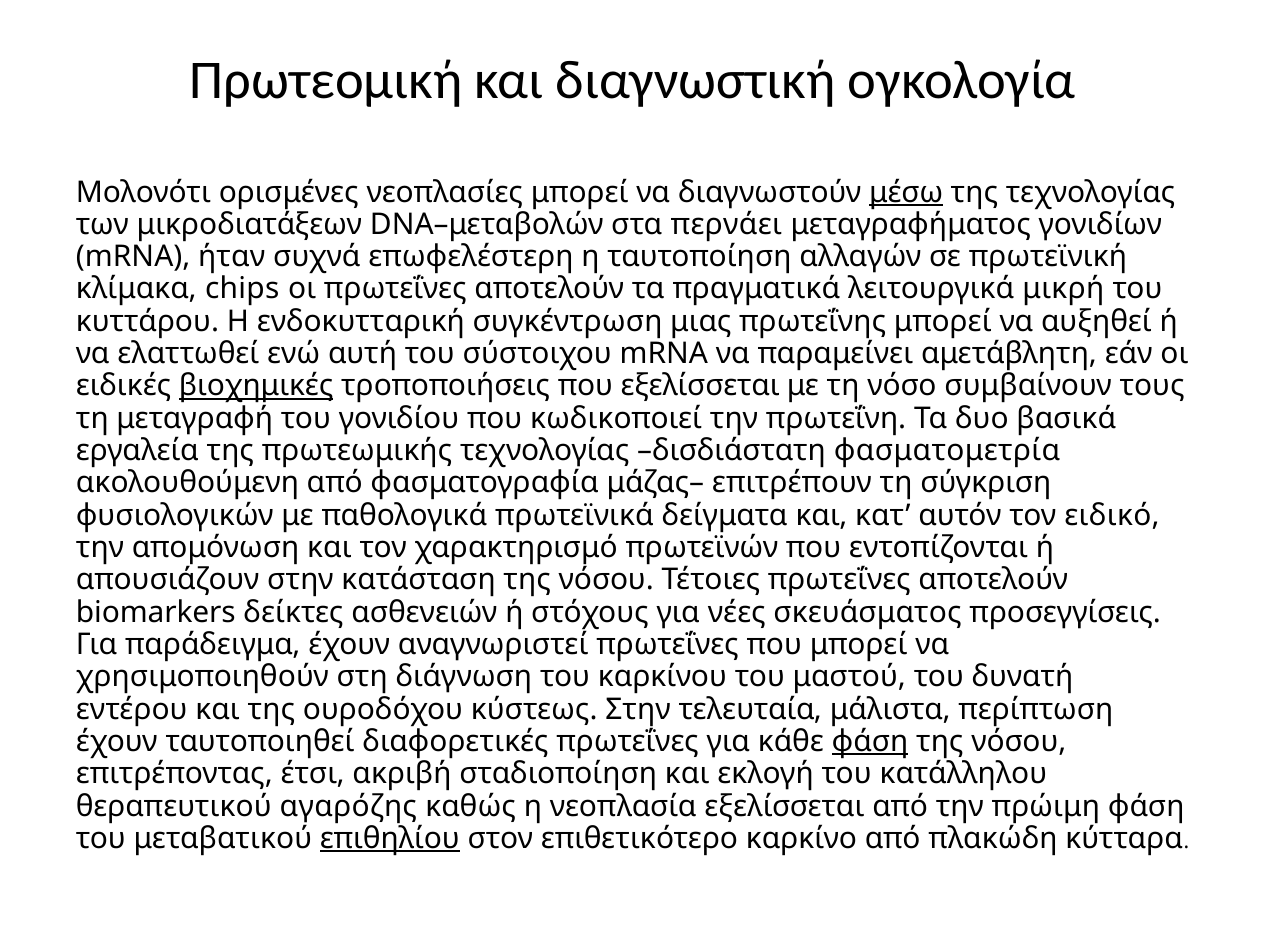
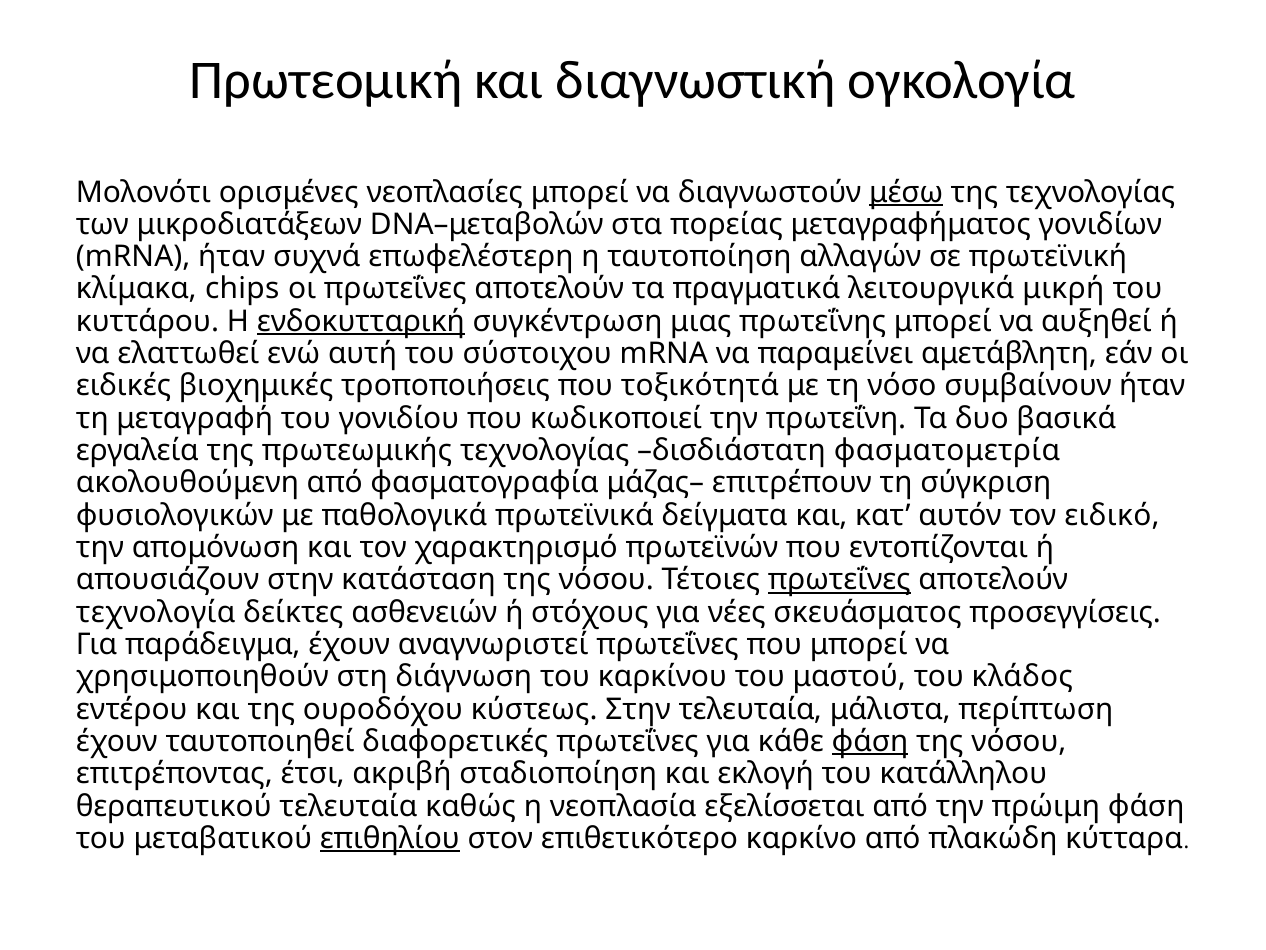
περνάει: περνάει -> πορείας (727, 224)
ενδοκυτταρική underline: none -> present (361, 321)
βιοχημικές underline: present -> none (256, 386)
που εξελίσσεται: εξελίσσεται -> τοξικότητά (700, 386)
συμβαίνουν τους: τους -> ήταν (1152, 386)
πρωτεΐνες underline: none -> present (839, 580)
biomarkers: biomarkers -> τεχνολογία (156, 612)
δυνατή: δυνατή -> κλάδος (1022, 677)
θεραπευτικού αγαρόζης: αγαρόζης -> τελευταία (349, 806)
